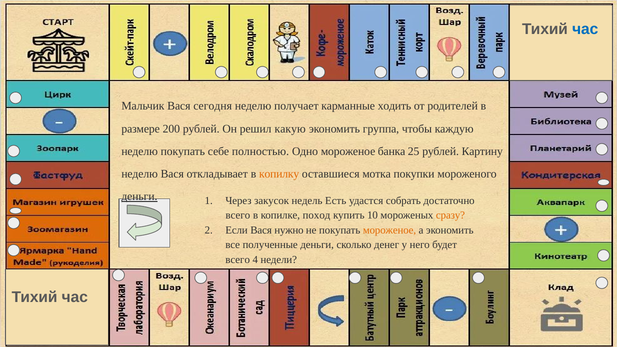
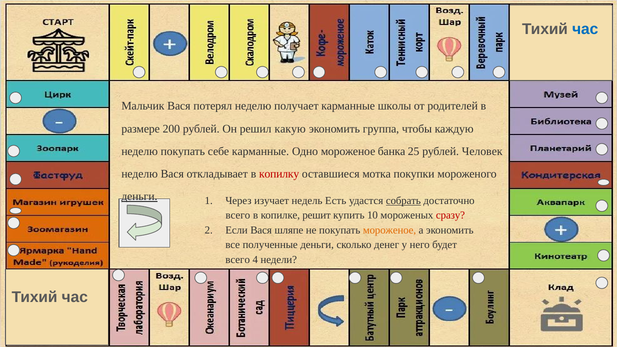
сегодня: сегодня -> потерял (213, 106)
ходить: ходить -> школы (395, 106)
себе полностью: полностью -> карманные (261, 151)
Картину: Картину -> Человек (482, 151)
копилку colour: orange -> red (279, 174)
закусок: закусок -> изучает (272, 201)
собрать underline: none -> present (403, 201)
поход: поход -> решит (317, 215)
сразу colour: orange -> red (450, 215)
нужно: нужно -> шляпе (289, 230)
